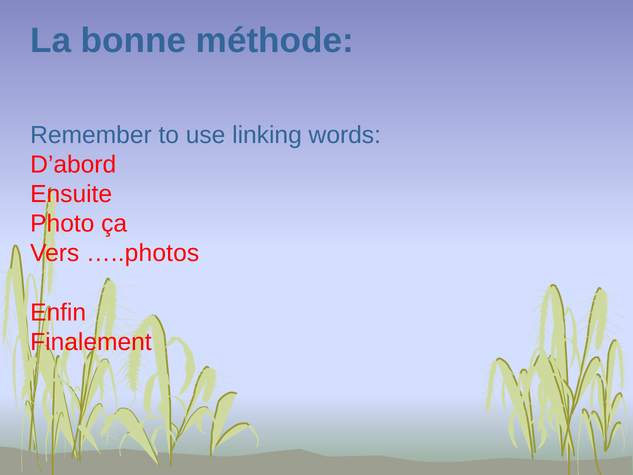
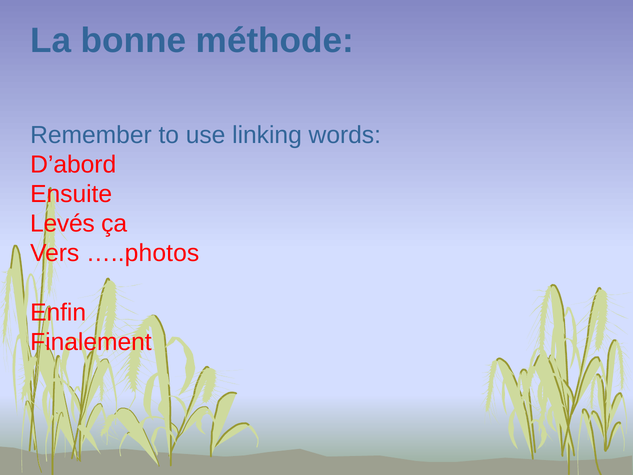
Photo: Photo -> Levés (62, 224)
